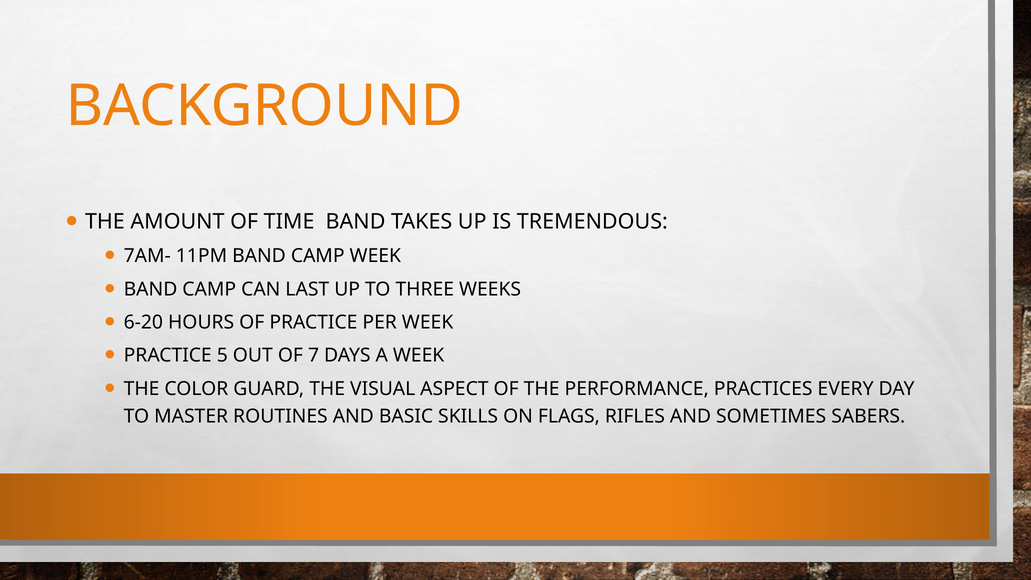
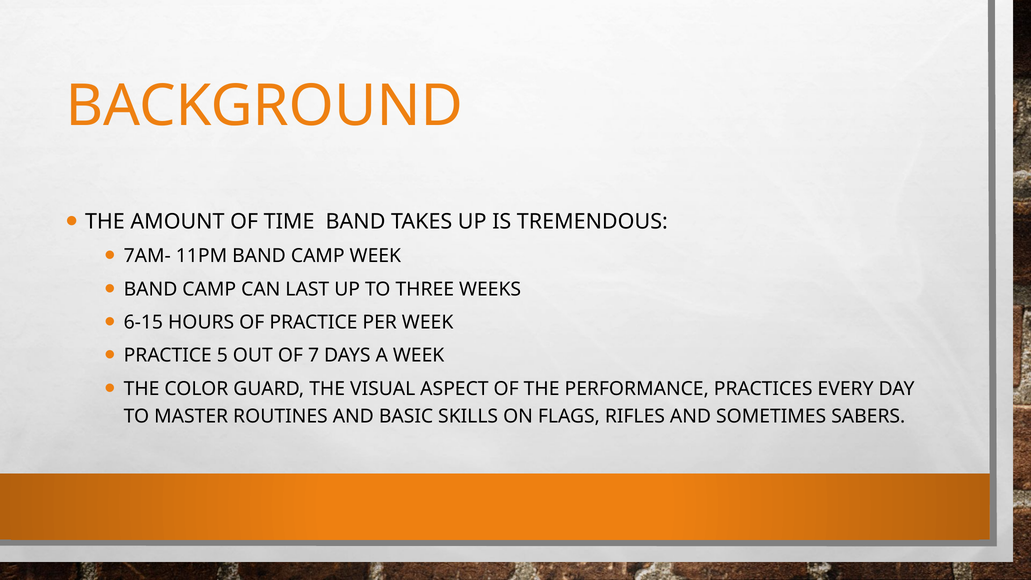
6-20: 6-20 -> 6-15 (143, 322)
